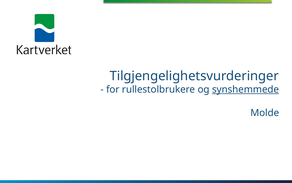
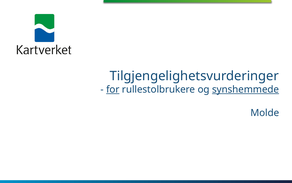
for underline: none -> present (113, 89)
